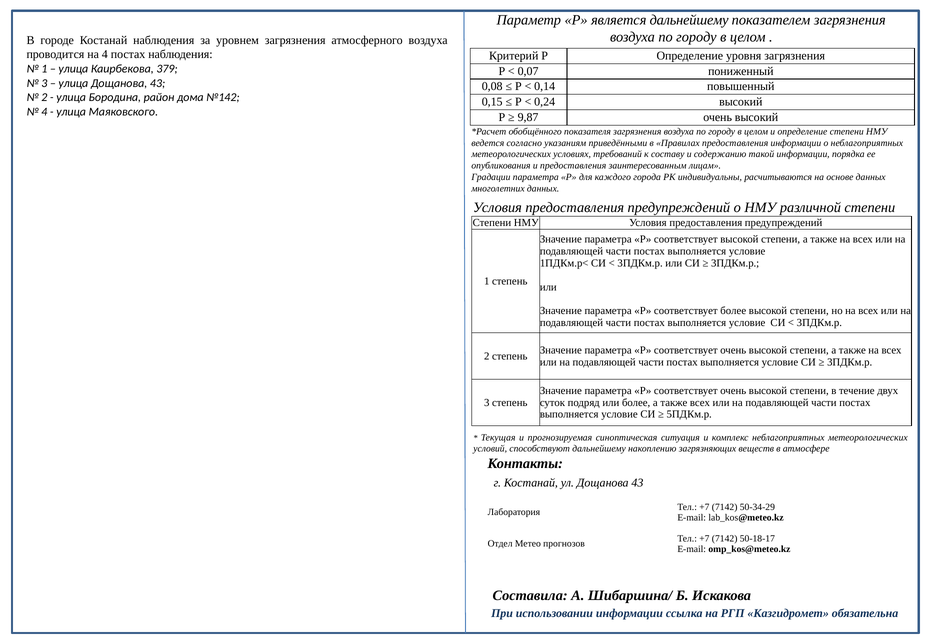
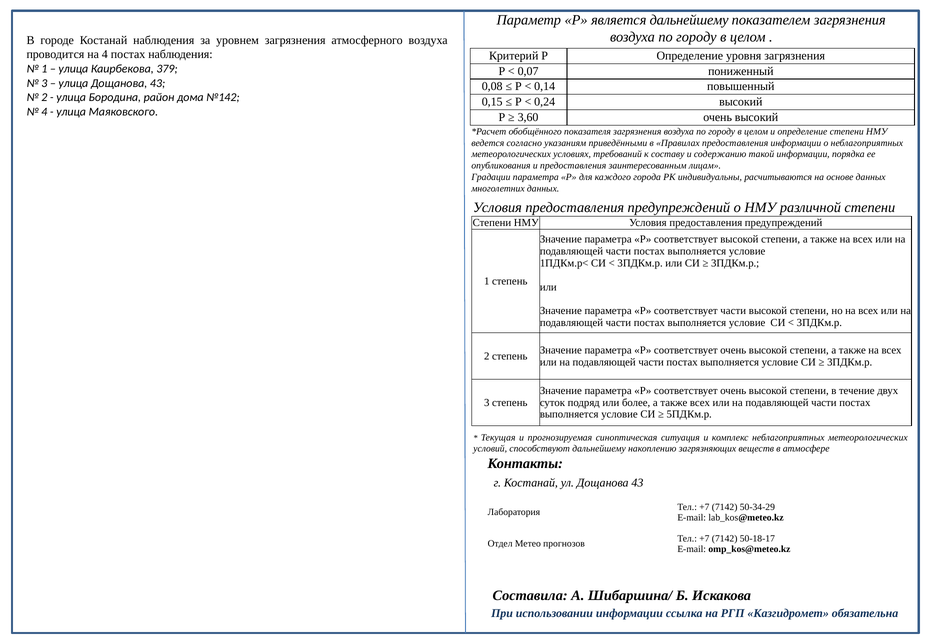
9,87: 9,87 -> 3,60 (528, 117)
соответствует более: более -> части (733, 311)
